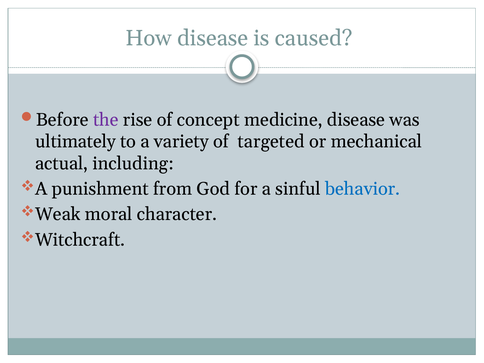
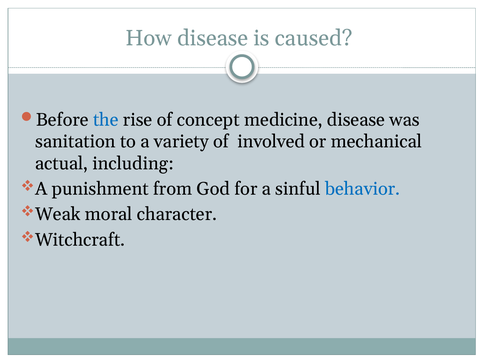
the colour: purple -> blue (106, 120)
ultimately: ultimately -> sanitation (75, 142)
targeted: targeted -> involved (271, 142)
